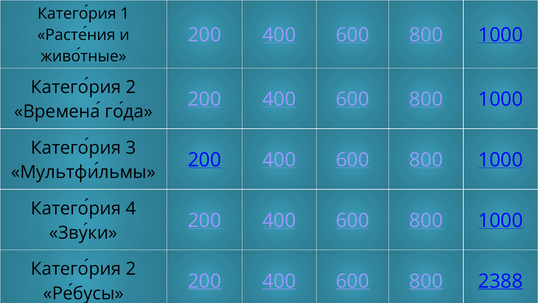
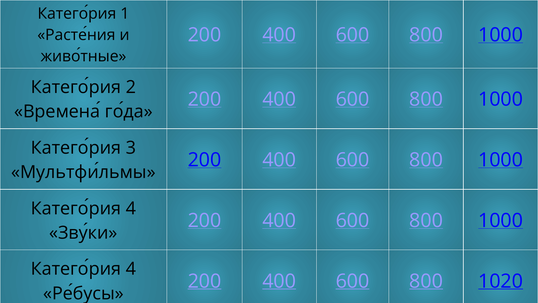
2: 2 -> 4 (131, 269)
2388: 2388 -> 1020 (501, 281)
